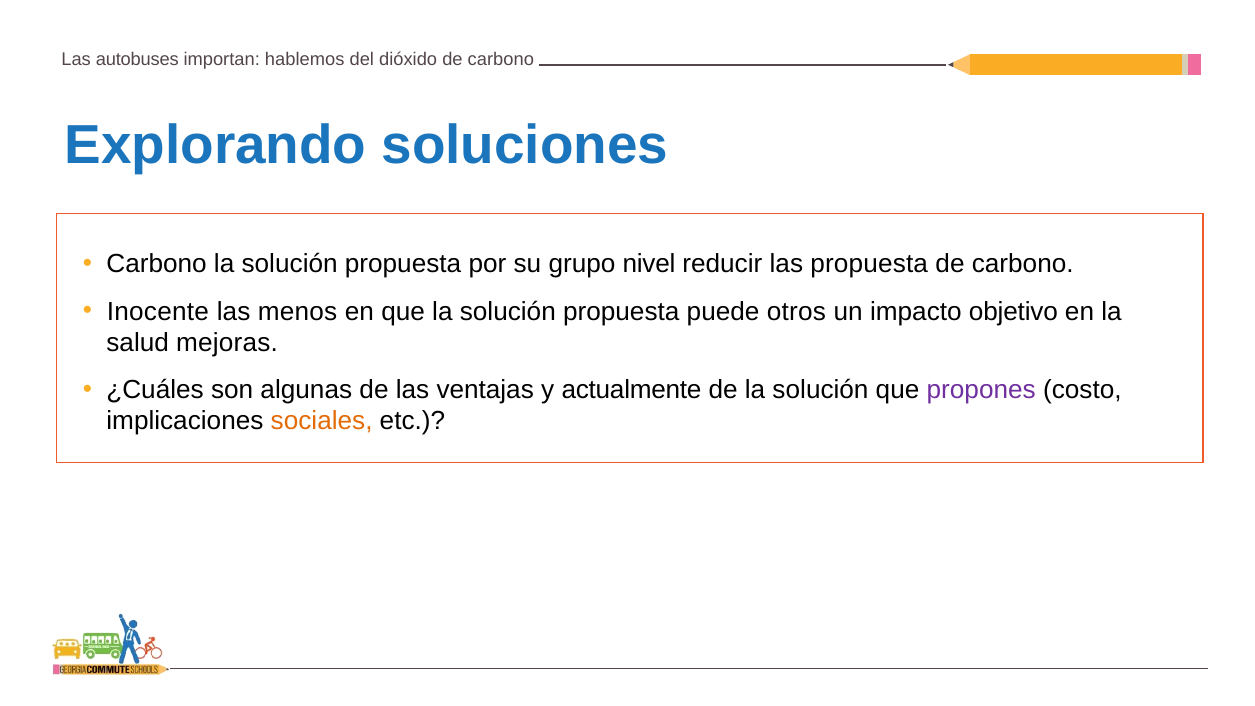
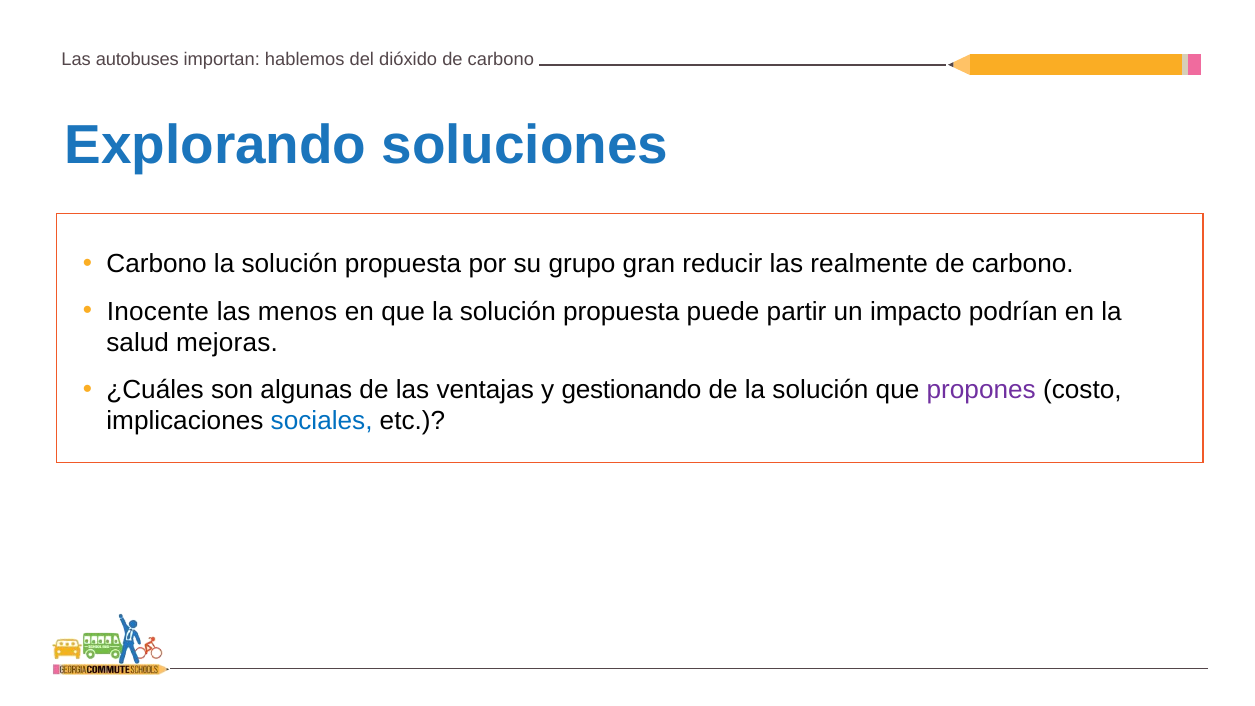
nivel: nivel -> gran (649, 264)
las propuesta: propuesta -> realmente (869, 264)
otros: otros -> partir (797, 311)
objetivo: objetivo -> podrían (1013, 311)
actualmente: actualmente -> gestionando (632, 390)
sociales colour: orange -> blue (322, 421)
